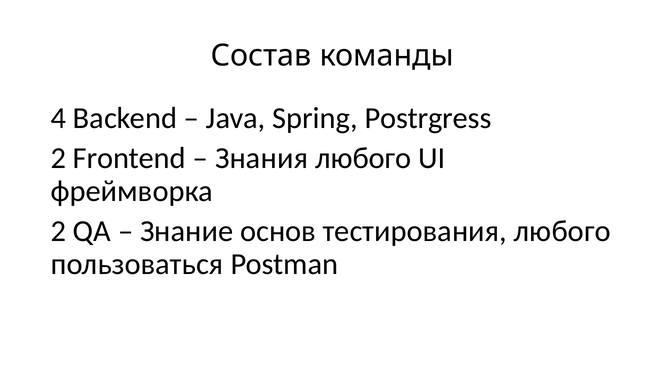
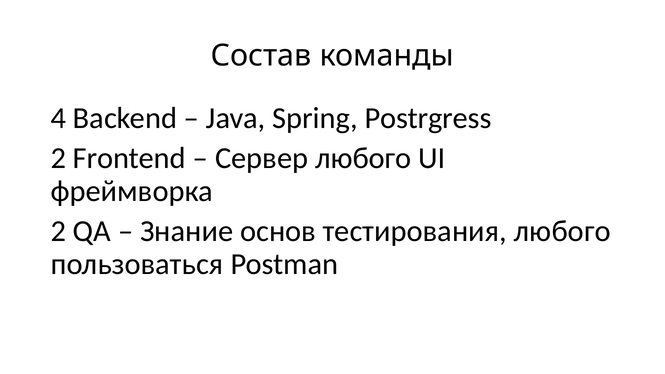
Знания: Знания -> Сервер (262, 158)
